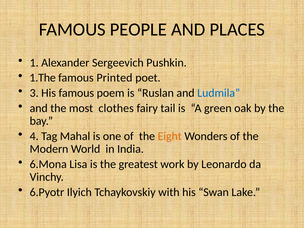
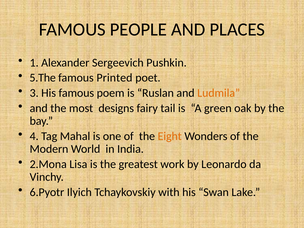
1.The: 1.The -> 5.The (43, 78)
Ludmila colour: blue -> orange (219, 93)
clothes: clothes -> designs (116, 108)
6.Mona: 6.Mona -> 2.Mona (48, 164)
